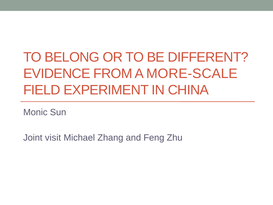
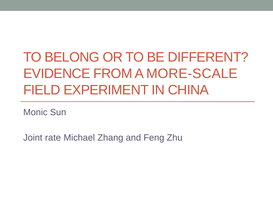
visit: visit -> rate (53, 138)
